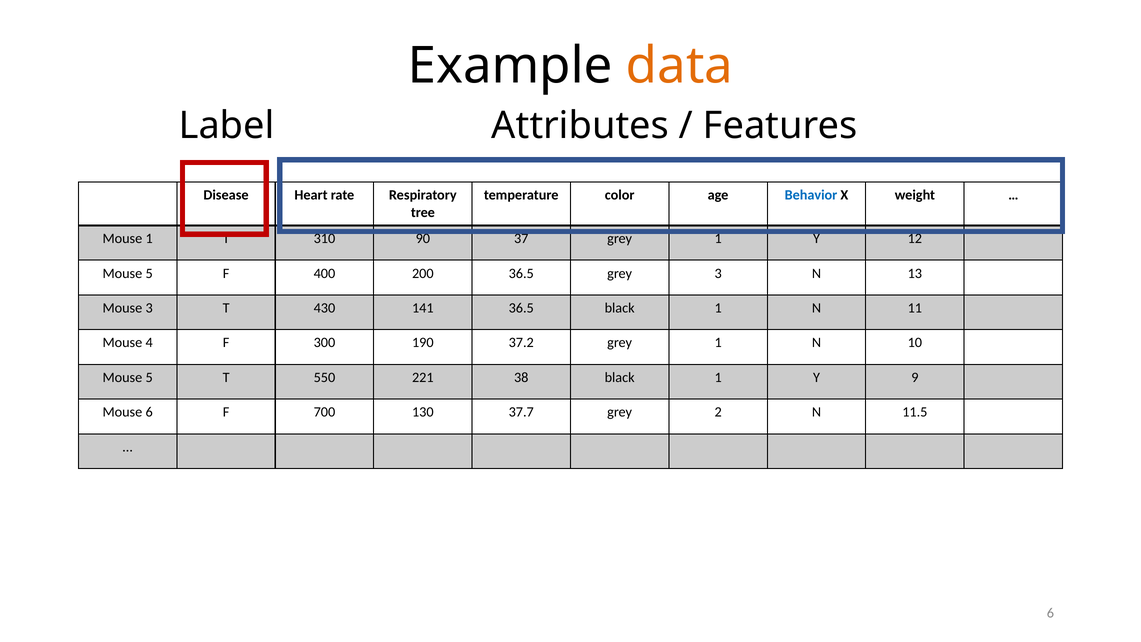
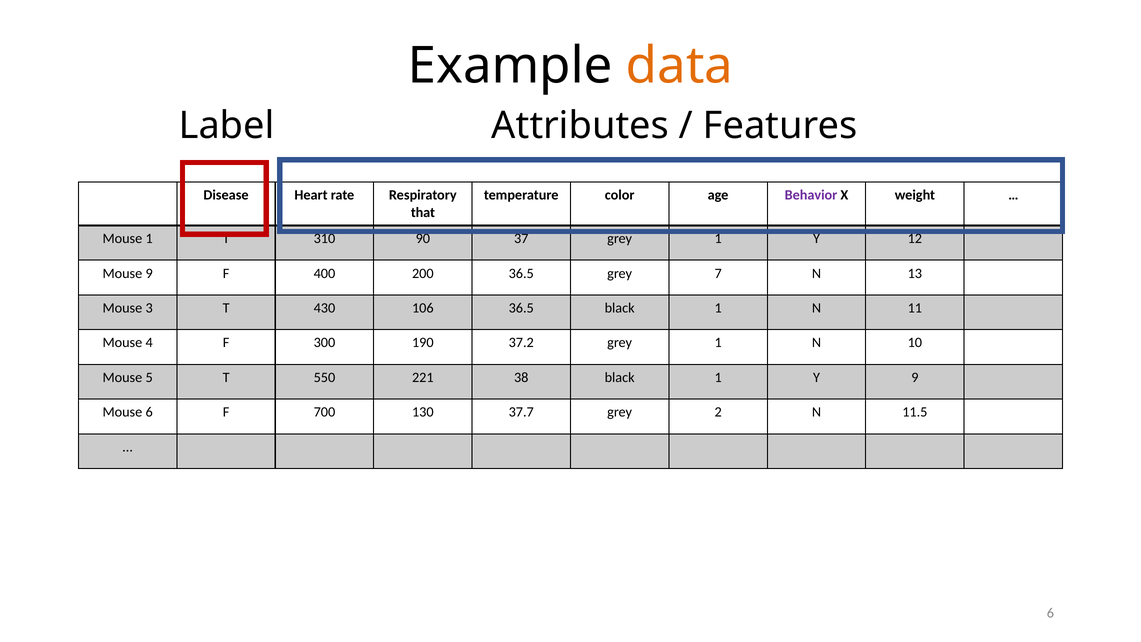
Behavior colour: blue -> purple (811, 195)
tree: tree -> that (423, 213)
5: 5 -> 9 (149, 273)
grey 3: 3 -> 7 (718, 273)
141: 141 -> 106 (423, 308)
